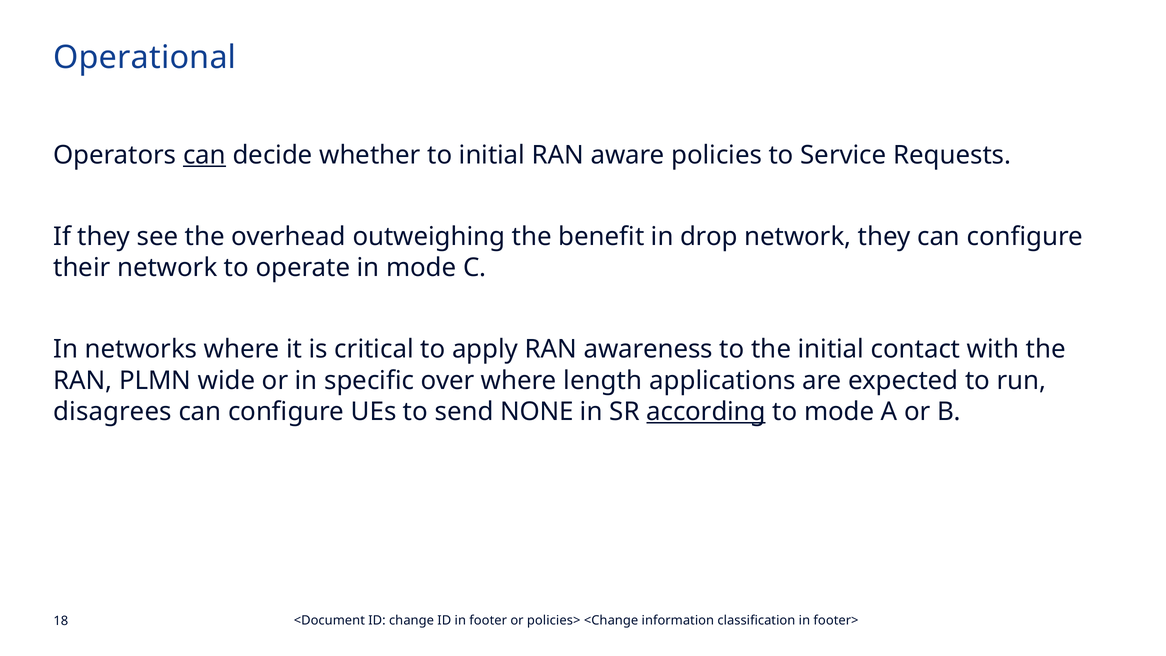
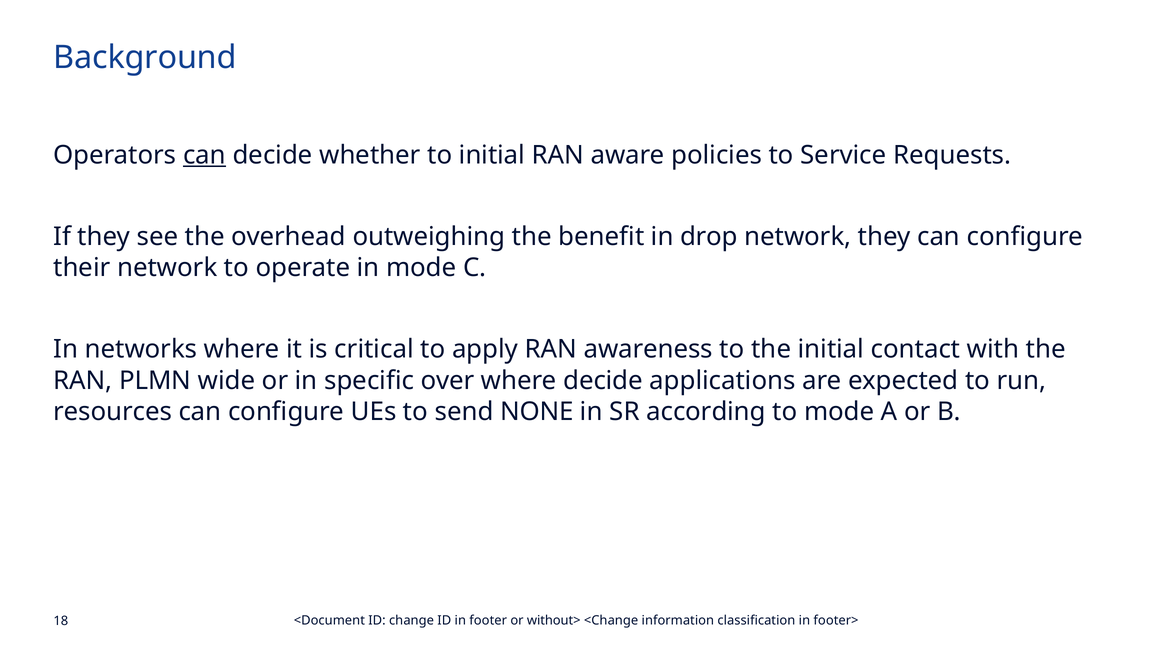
Operational: Operational -> Background (145, 58)
where length: length -> decide (603, 380)
disagrees: disagrees -> resources (113, 412)
according underline: present -> none (706, 412)
policies>: policies> -> without> (554, 621)
